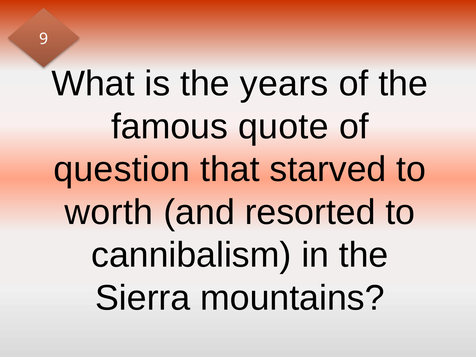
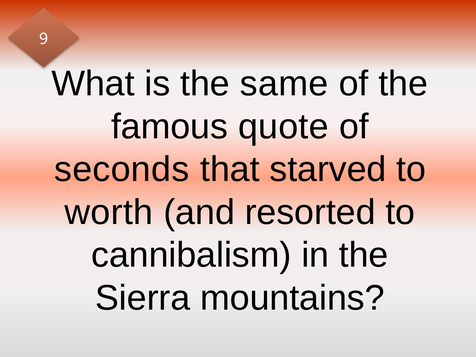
years: years -> same (284, 84)
question: question -> seconds (122, 169)
